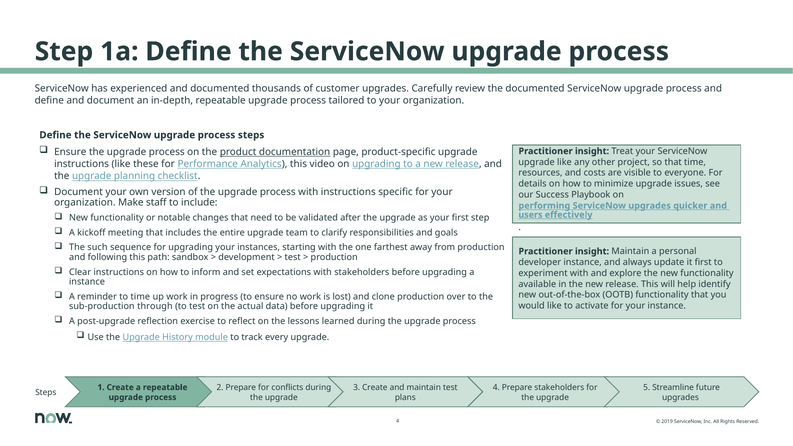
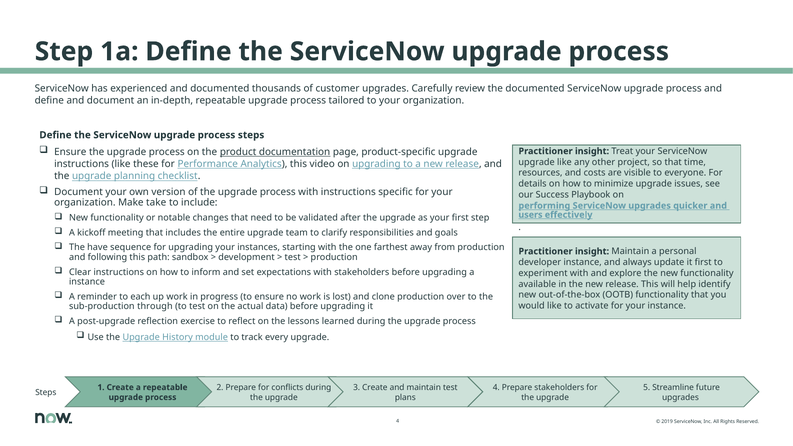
staff: staff -> take (156, 203)
such: such -> have (97, 248)
to time: time -> each (140, 297)
